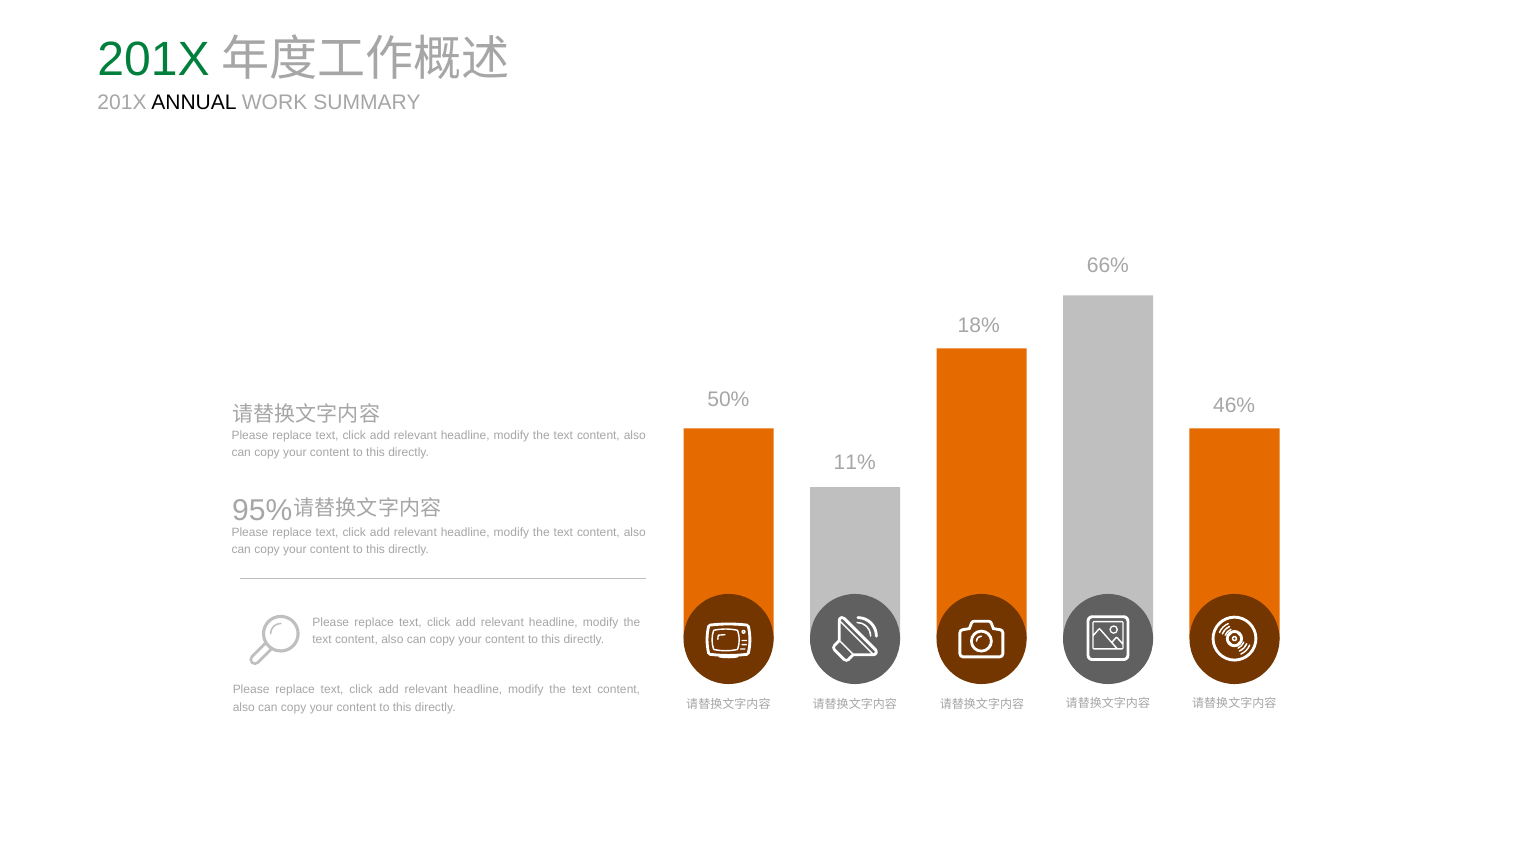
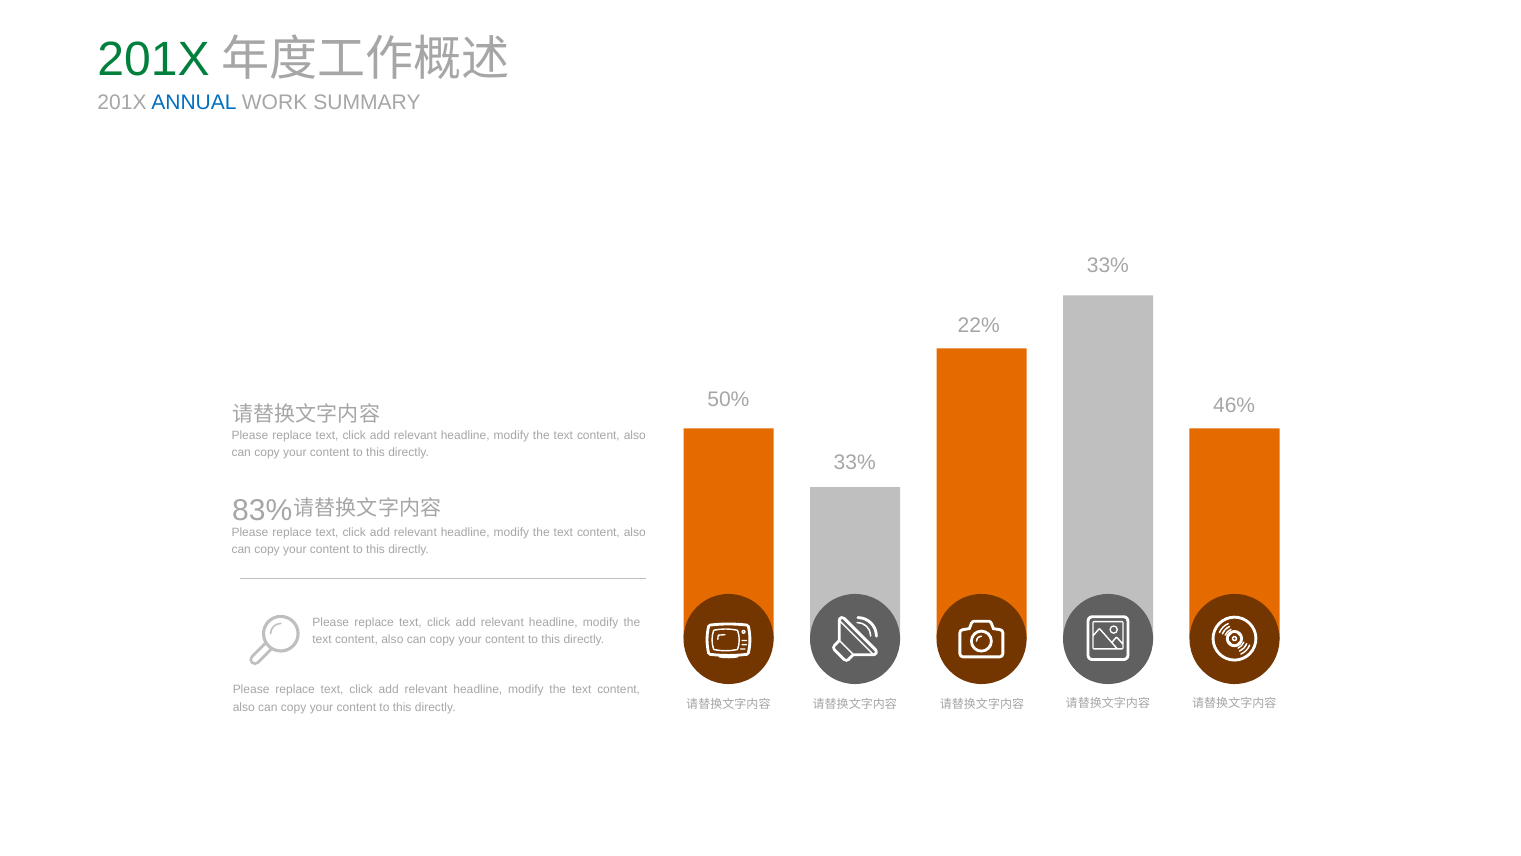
ANNUAL colour: black -> blue (194, 102)
66%: 66% -> 33% (1108, 266)
18%: 18% -> 22% (979, 325)
11%: 11% -> 33% (855, 462)
95%: 95% -> 83% (262, 510)
